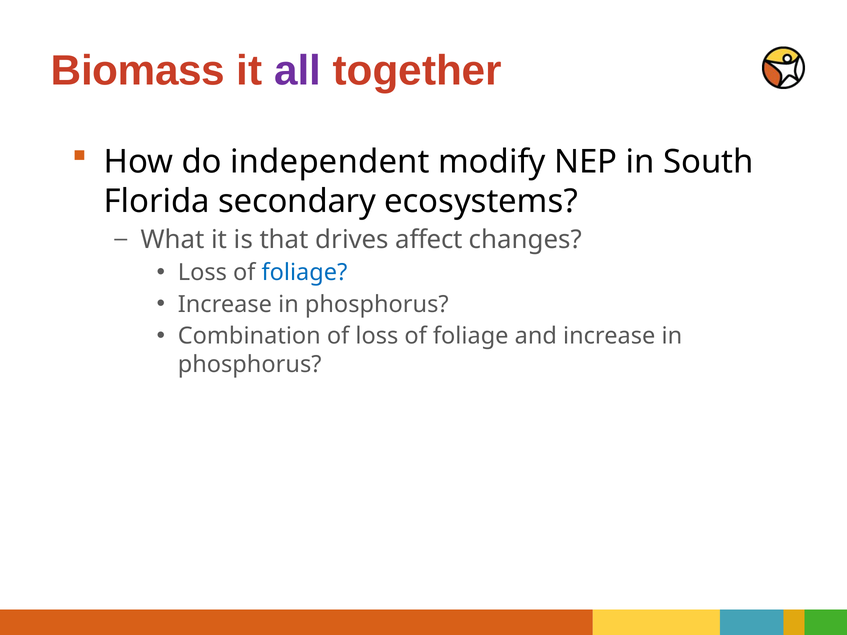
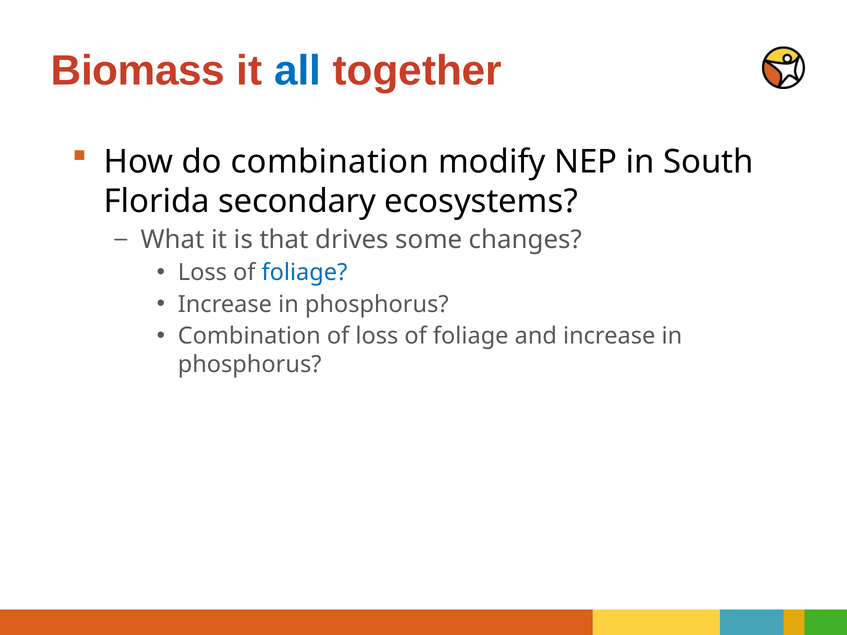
all colour: purple -> blue (298, 71)
do independent: independent -> combination (330, 162)
affect: affect -> some (429, 240)
